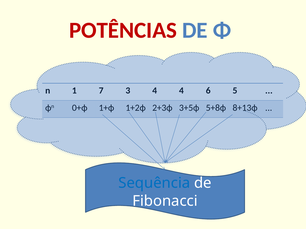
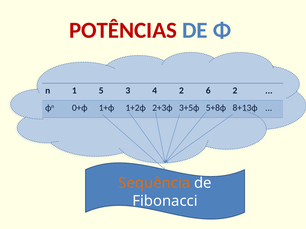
7: 7 -> 5 (101, 91)
4 4: 4 -> 2 (181, 91)
6 5: 5 -> 2 (235, 91)
Sequência colour: blue -> orange (154, 183)
